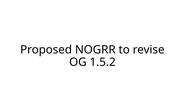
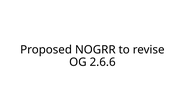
1.5.2: 1.5.2 -> 2.6.6 (103, 62)
